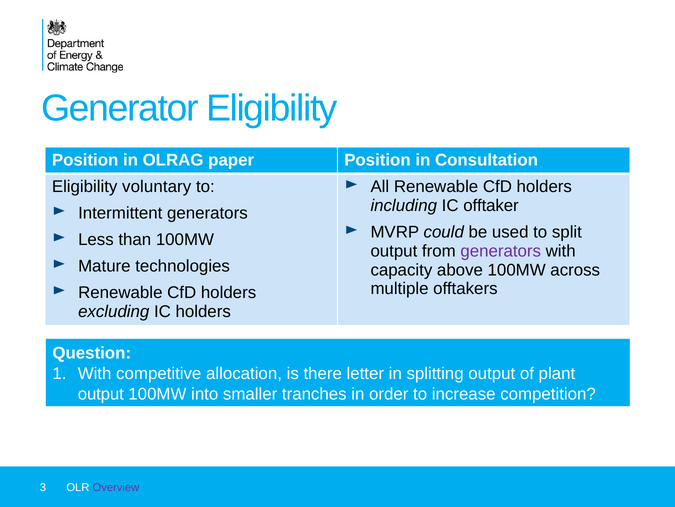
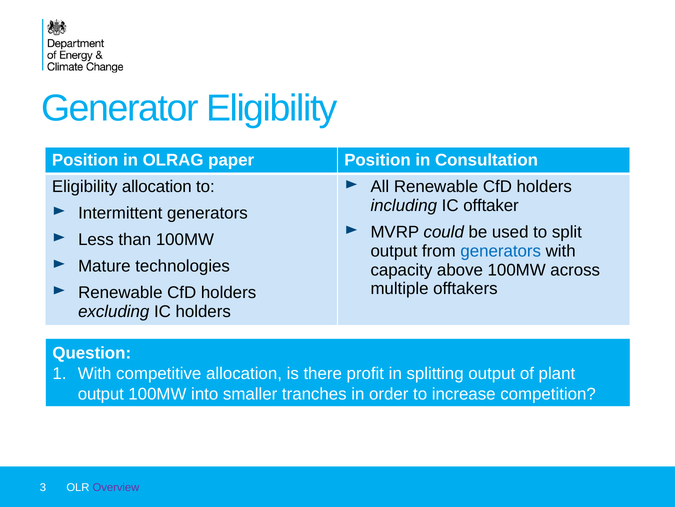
Eligibility voluntary: voluntary -> allocation (157, 187)
generators colour: purple -> blue (501, 251)
letter: letter -> profit (365, 373)
